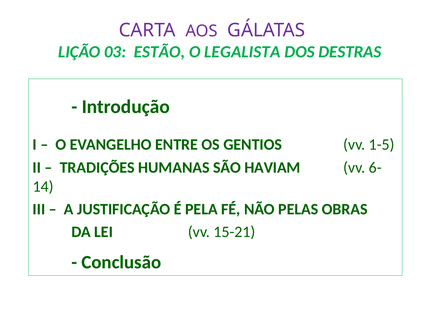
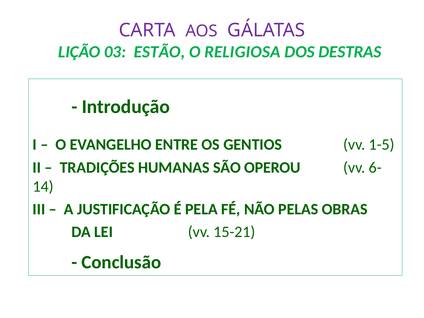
LEGALISTA: LEGALISTA -> RELIGIOSA (242, 52)
HAVIAM: HAVIAM -> OPEROU (272, 168)
